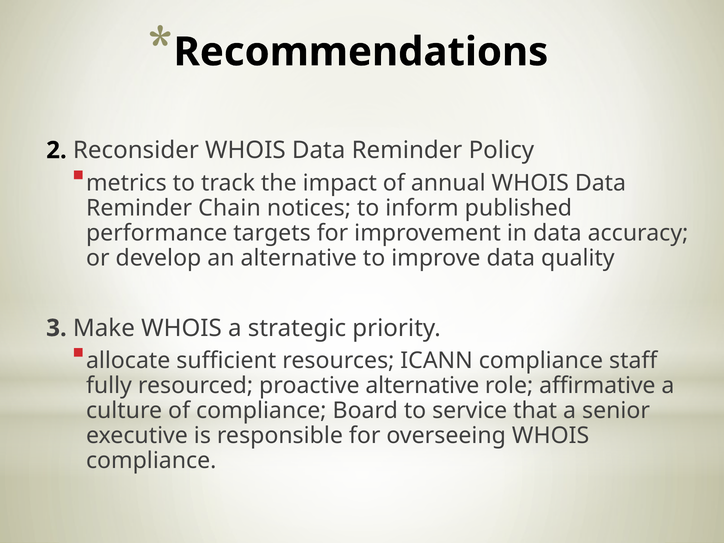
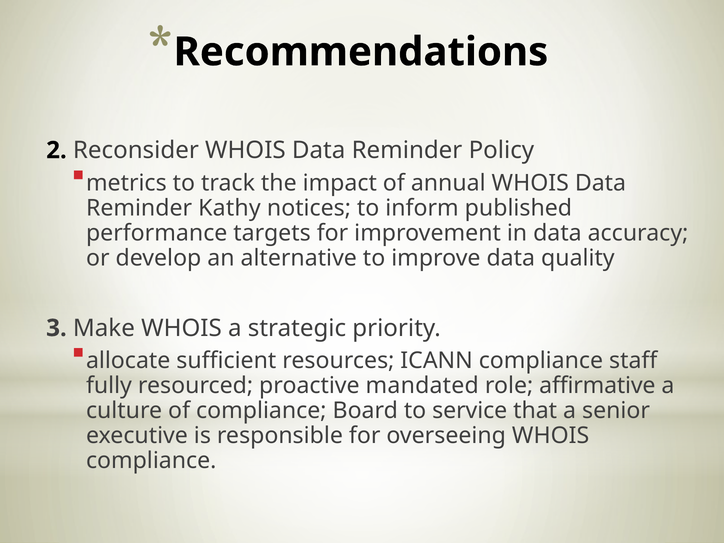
Chain: Chain -> Kathy (229, 208)
proactive alternative: alternative -> mandated (422, 386)
